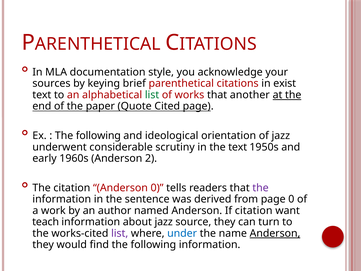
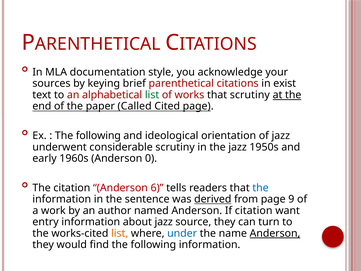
that another: another -> scrutiny (250, 95)
Quote: Quote -> Called (135, 106)
the text: text -> jazz (238, 147)
2: 2 -> 0 (151, 158)
Anderson 0: 0 -> 6 (157, 188)
the colour: purple -> blue (261, 188)
derived underline: none -> present (213, 199)
page 0: 0 -> 9 (291, 199)
teach: teach -> entry (46, 222)
list colour: purple -> orange (120, 233)
